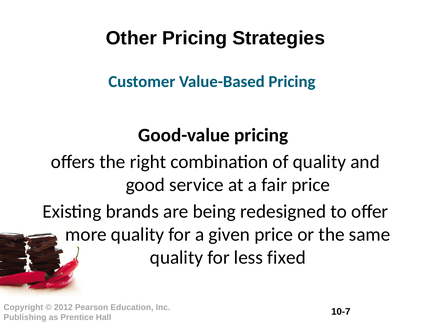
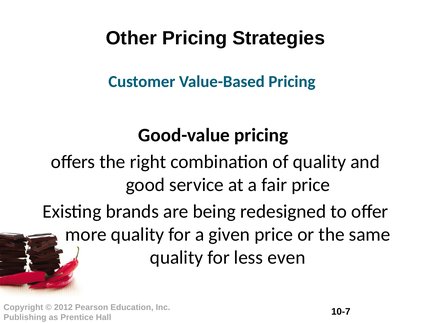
fixed: fixed -> even (287, 258)
